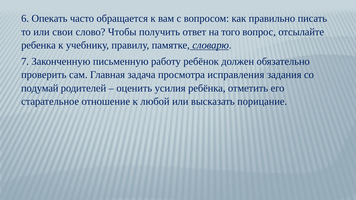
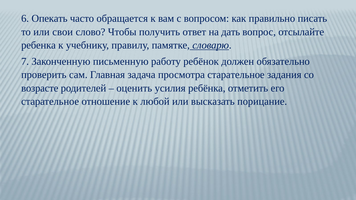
того: того -> дать (231, 32)
просмотра исправления: исправления -> старательное (236, 75)
подумай: подумай -> возрасте (40, 88)
